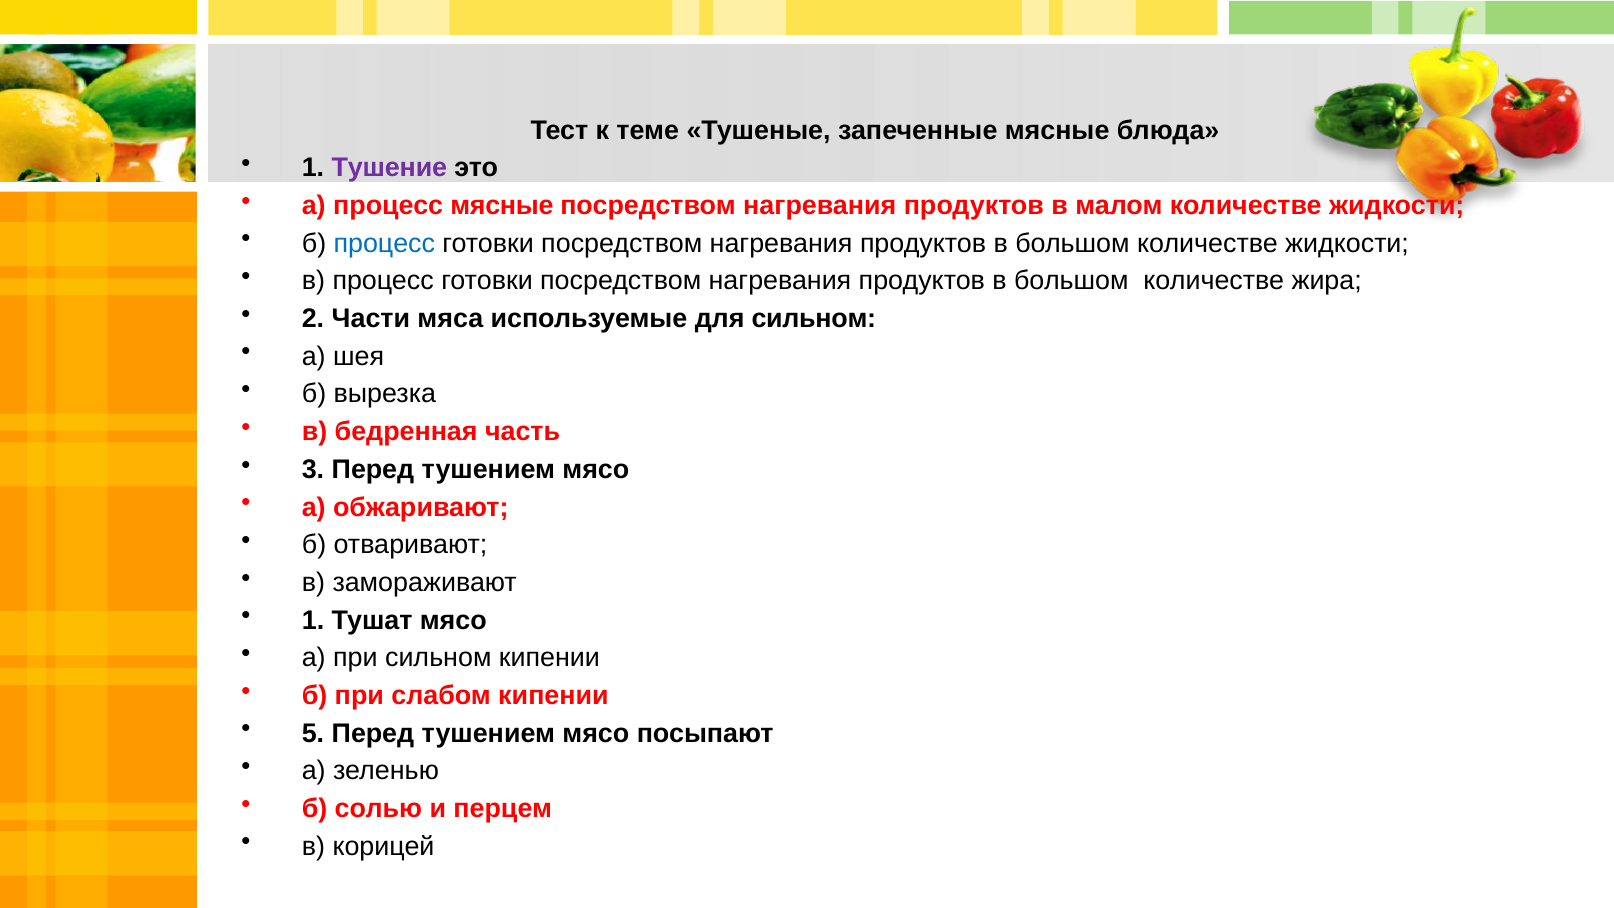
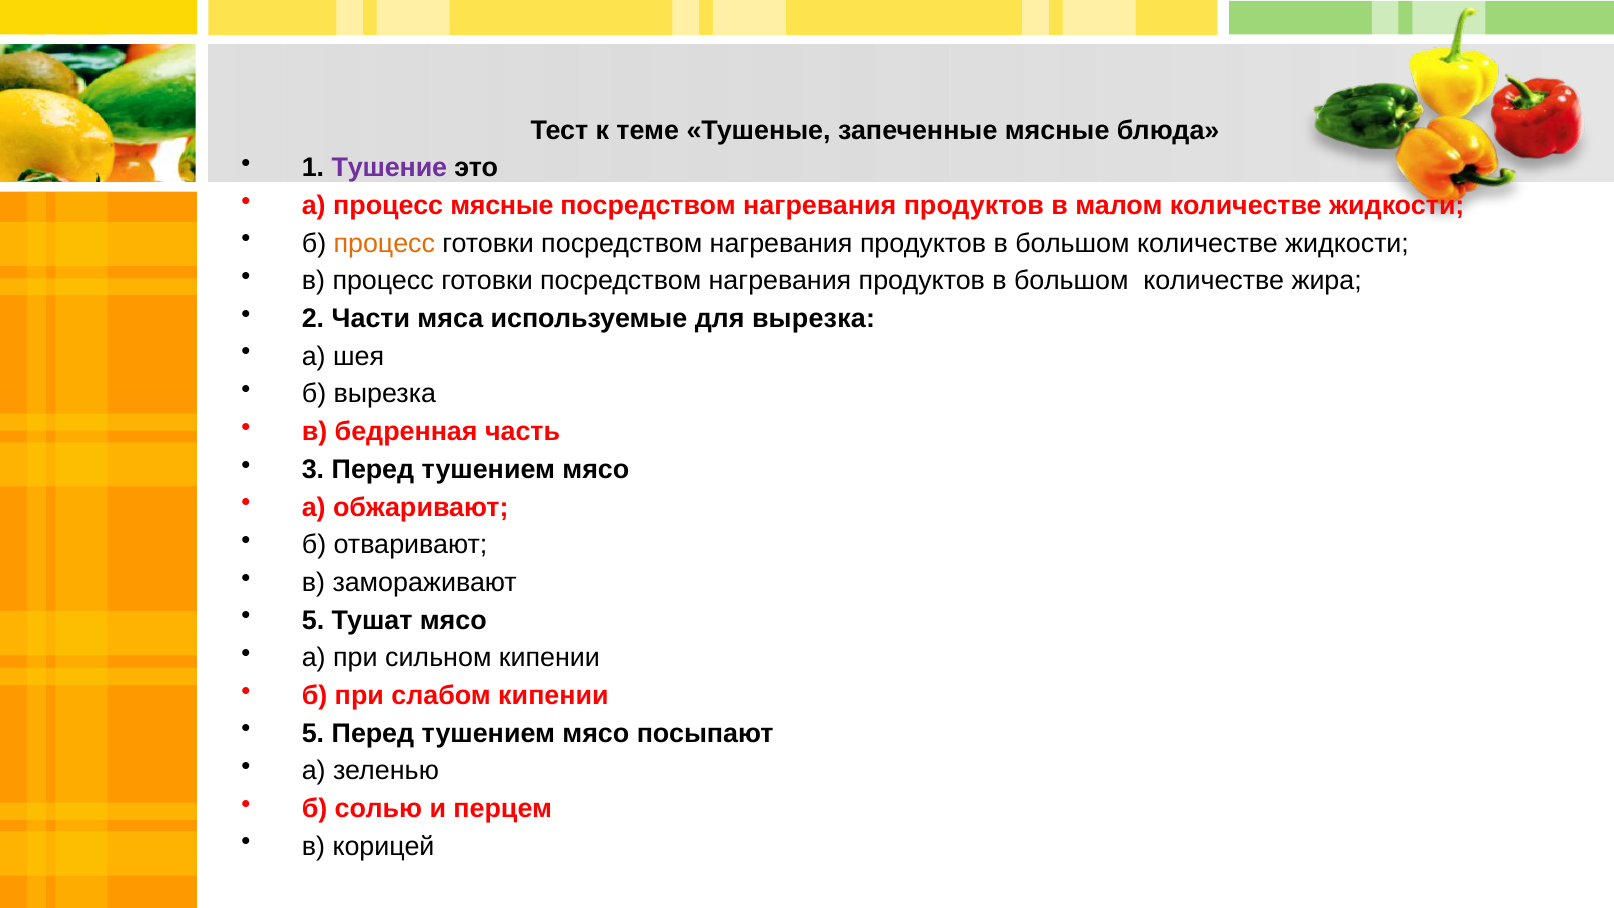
процесс colour: blue -> orange (384, 243)
для сильном: сильном -> вырезка (814, 319)
1: 1 -> 5 (313, 620)
